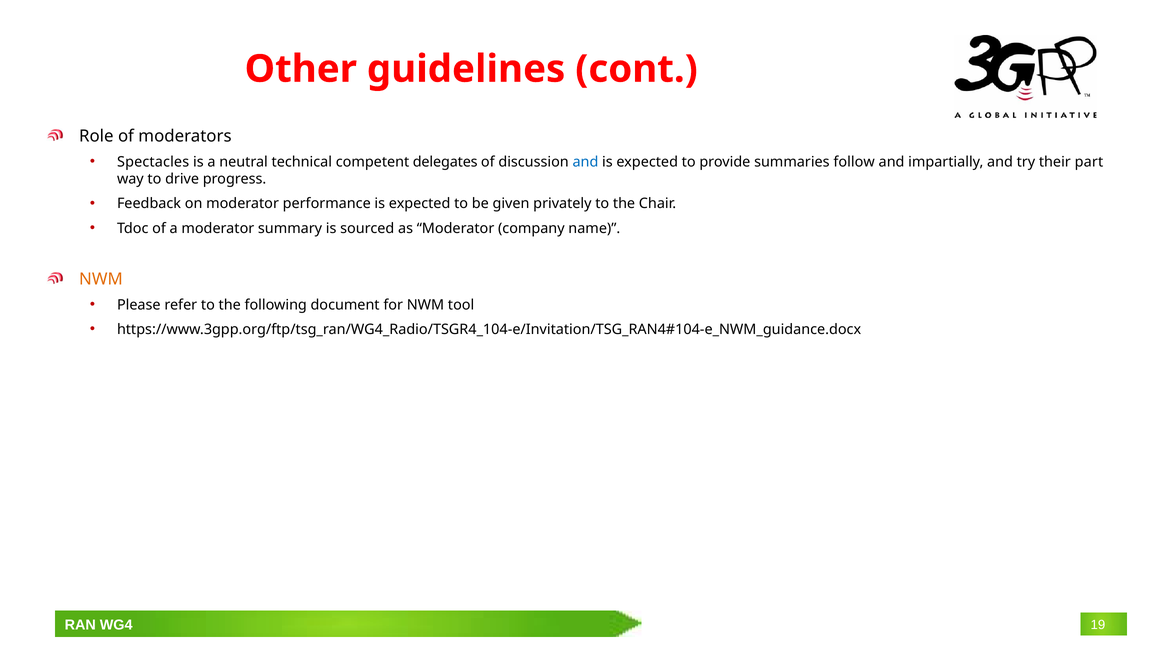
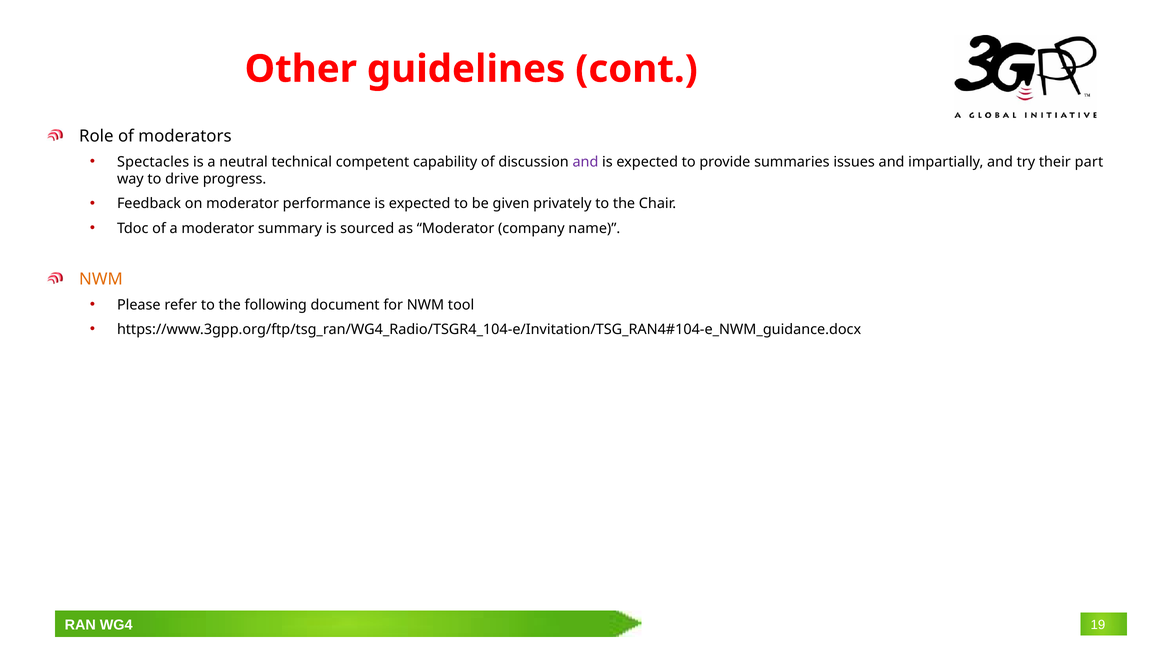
delegates: delegates -> capability (445, 162)
and colour: blue -> purple (585, 162)
follow: follow -> issues (854, 162)
